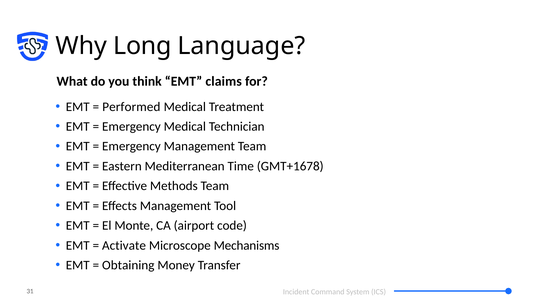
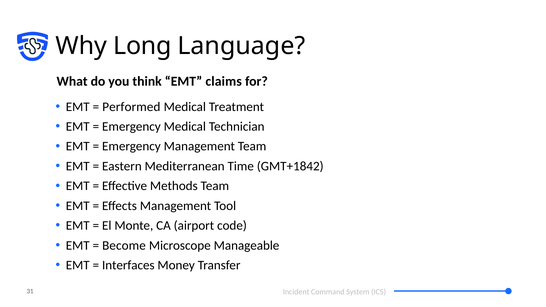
GMT+1678: GMT+1678 -> GMT+1842 (290, 166)
Activate: Activate -> Become (124, 245)
Mechanisms: Mechanisms -> Manageable (247, 245)
Obtaining: Obtaining -> Interfaces (128, 265)
